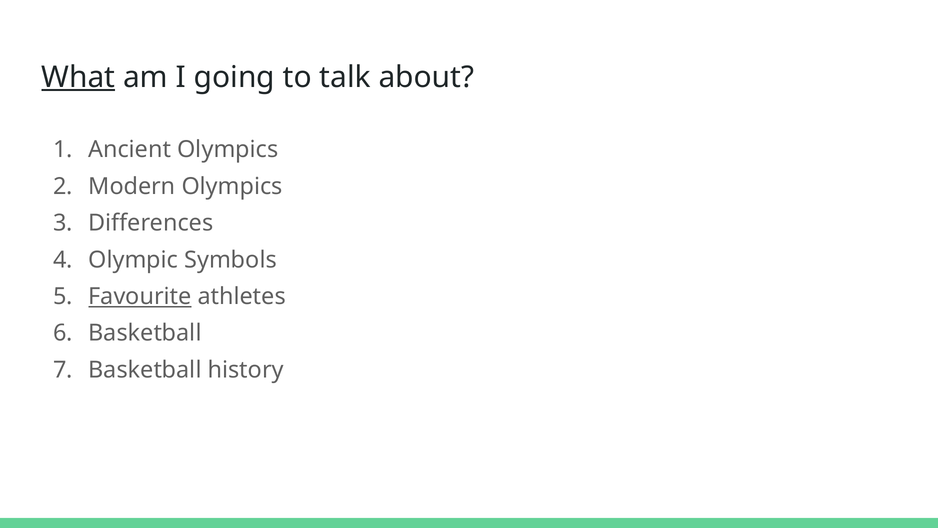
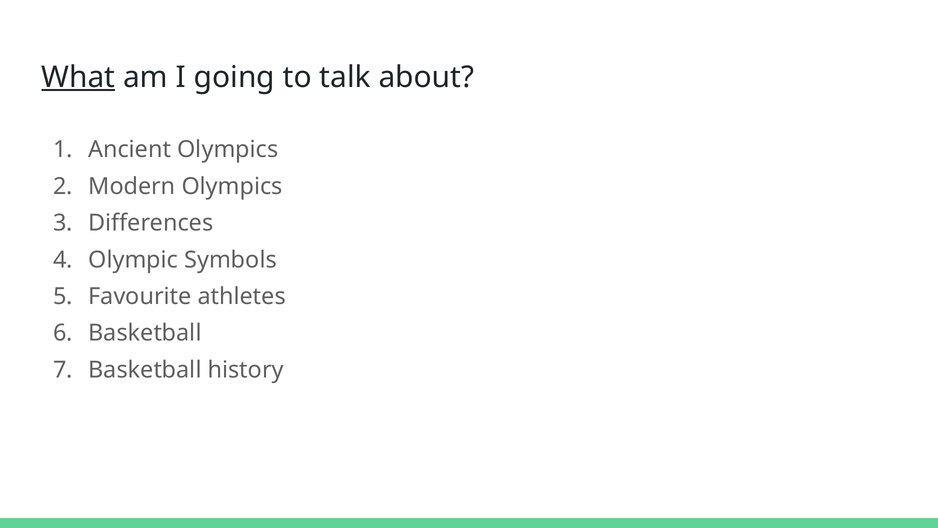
Favourite underline: present -> none (140, 296)
